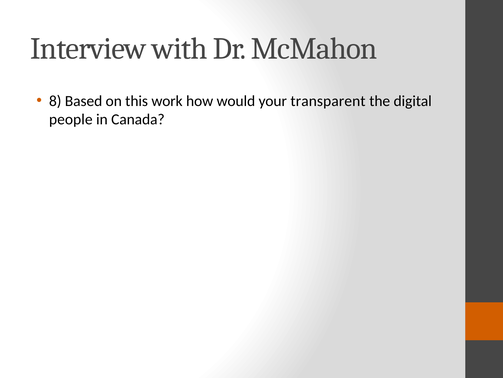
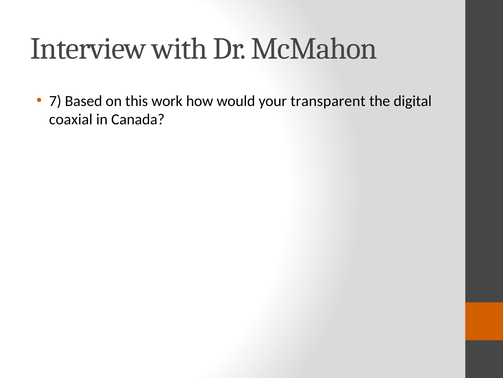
8: 8 -> 7 (55, 101)
people: people -> coaxial (71, 119)
